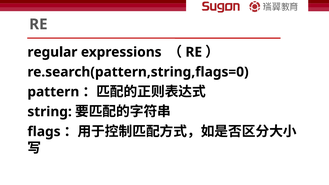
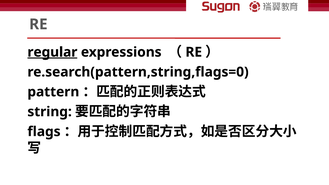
regular underline: none -> present (52, 52)
